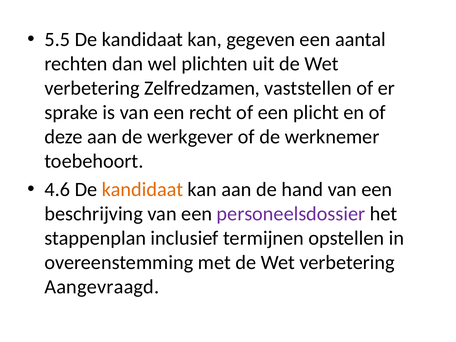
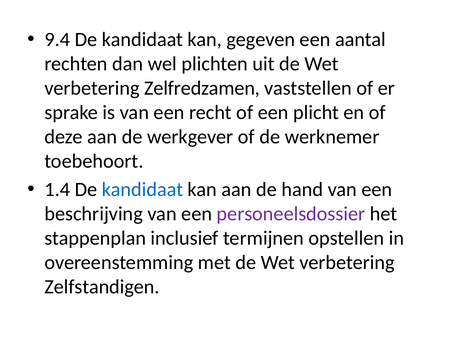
5.5: 5.5 -> 9.4 (57, 40)
4.6: 4.6 -> 1.4 (57, 190)
kandidaat colour: orange -> blue (142, 190)
Aangevraagd: Aangevraagd -> Zelfstandigen (102, 287)
